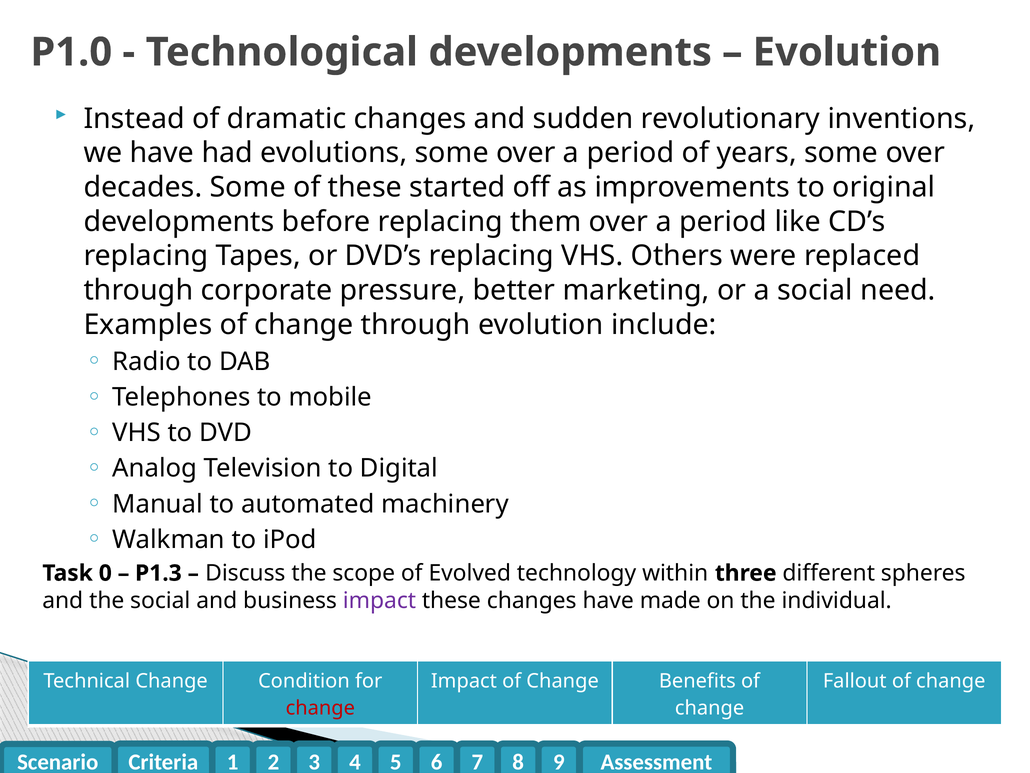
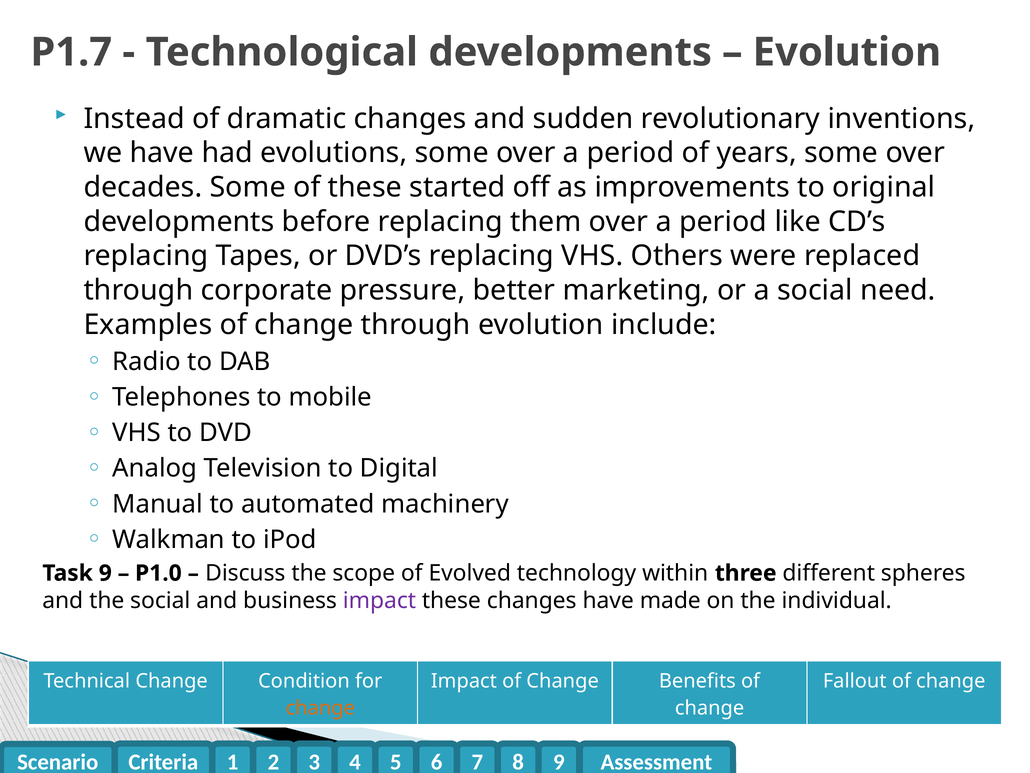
P1.0: P1.0 -> P1.7 (71, 52)
Task 0: 0 -> 9 (105, 573)
P1.3: P1.3 -> P1.0 (158, 573)
change colour: red -> orange (320, 708)
